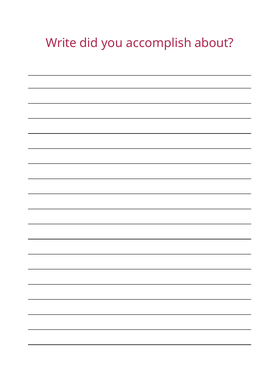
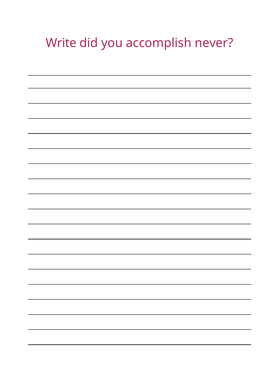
about: about -> never (214, 43)
